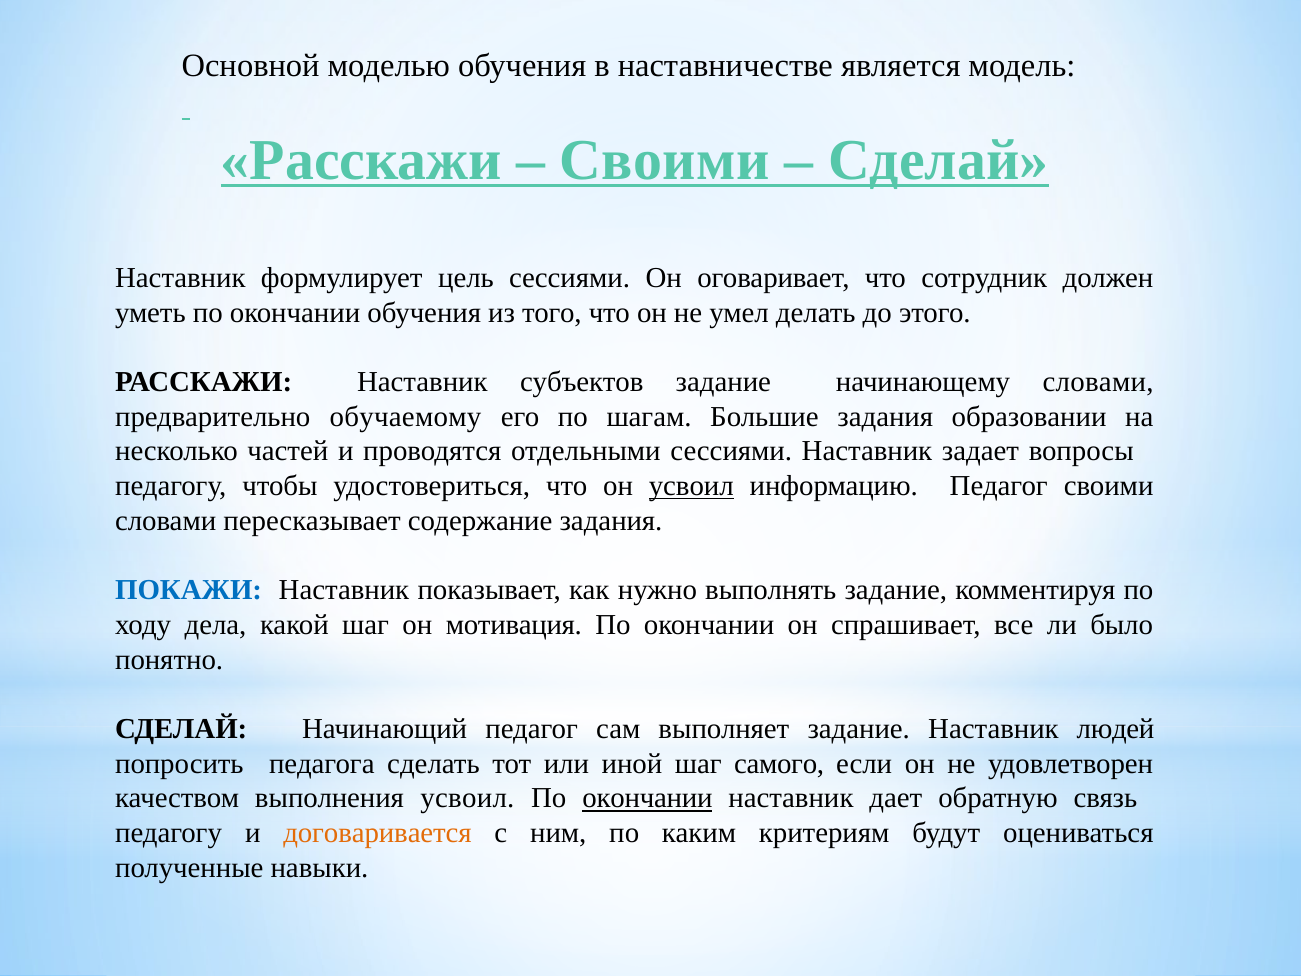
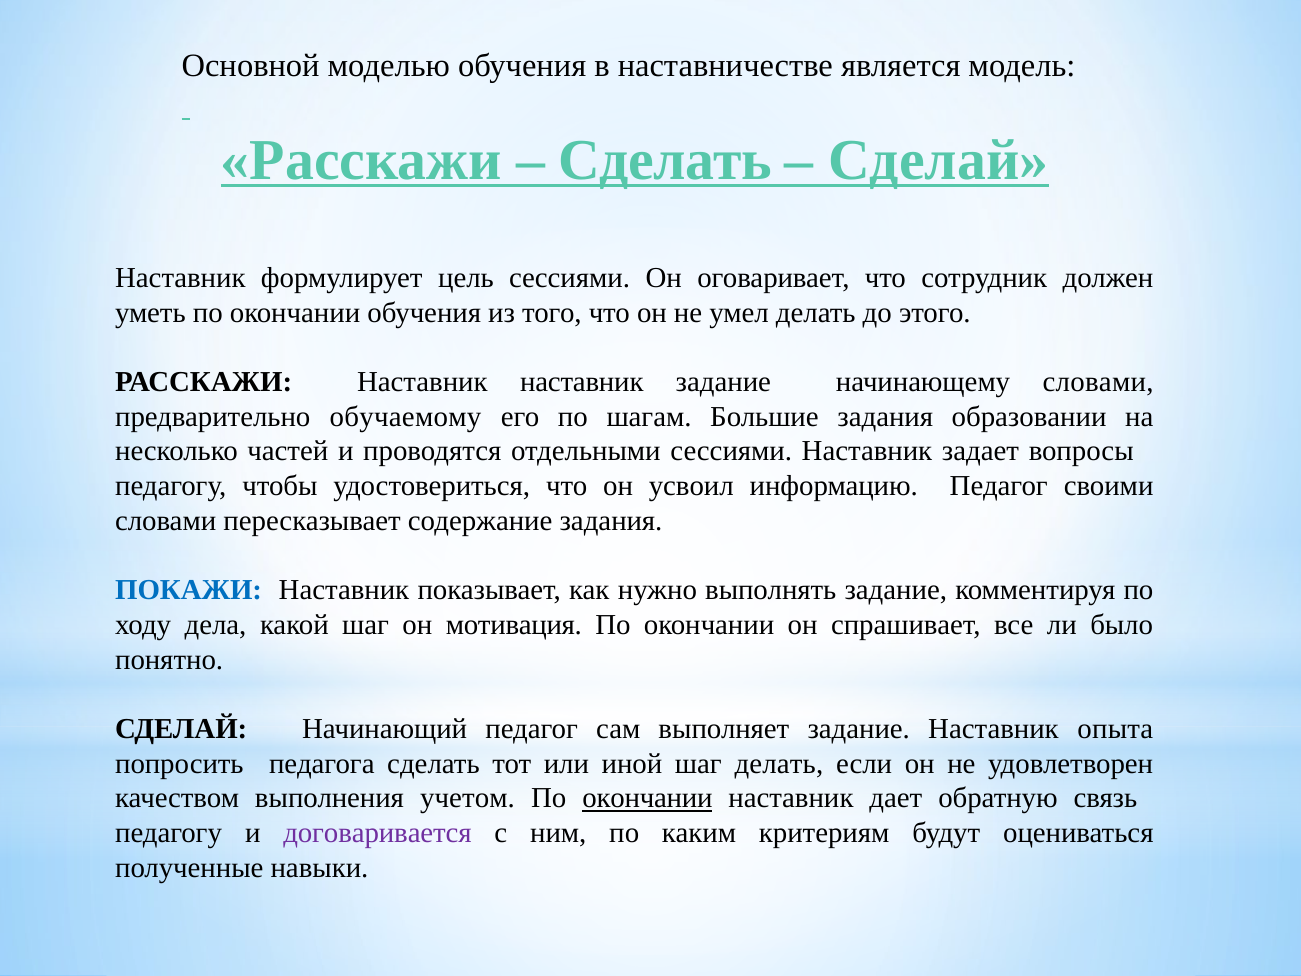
Своими: Своими -> Сделать (665, 160)
Наставник субъектов: субъектов -> наставник (582, 382)
усвоил underline: present -> none (691, 486)
людей: людей -> опыта (1115, 729)
шаг самого: самого -> делать (779, 763)
выполнения усвоил: усвоил -> учетом (467, 798)
договаривается colour: orange -> purple (377, 833)
